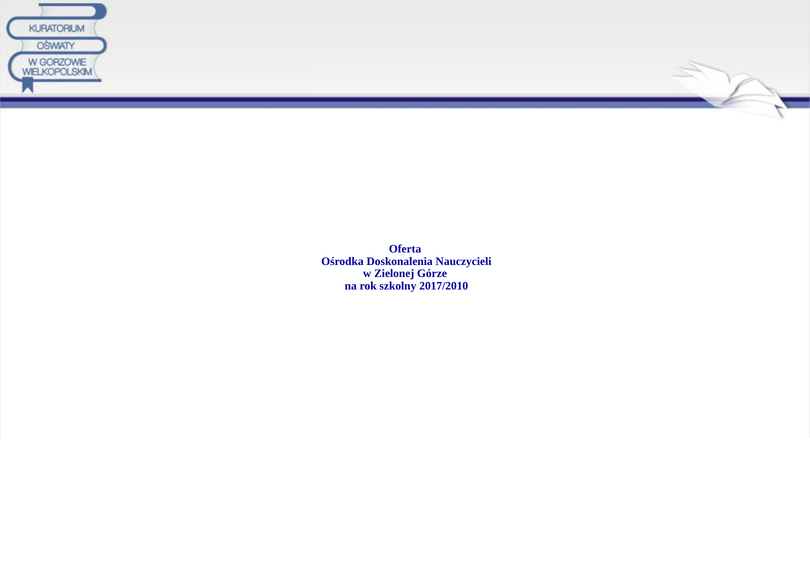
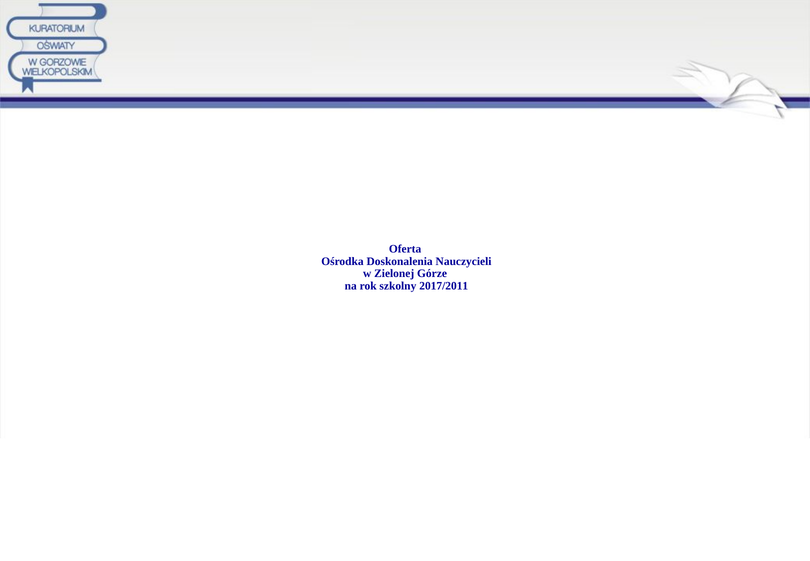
2017/2010: 2017/2010 -> 2017/2011 (444, 286)
